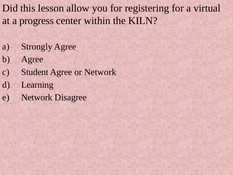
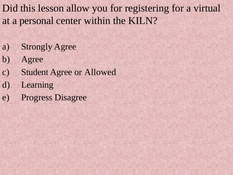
progress: progress -> personal (37, 21)
or Network: Network -> Allowed (100, 72)
Network: Network -> Progress (37, 97)
